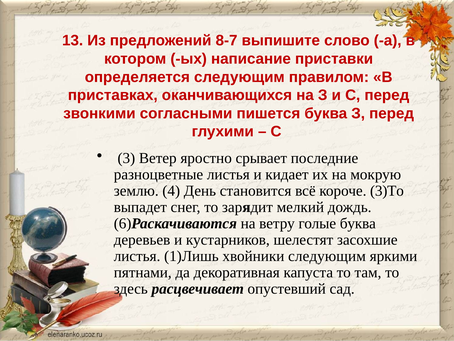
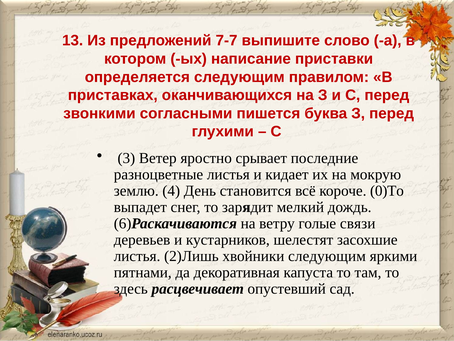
8-7: 8-7 -> 7-7 (227, 41)
3)То: 3)То -> 0)То (387, 191)
голые буква: буква -> связи (358, 223)
1)Лишь: 1)Лишь -> 2)Лишь (191, 256)
